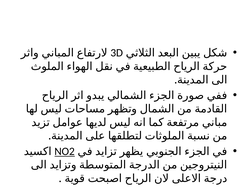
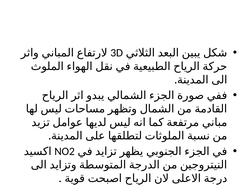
NO2 underline: present -> none (65, 151)
